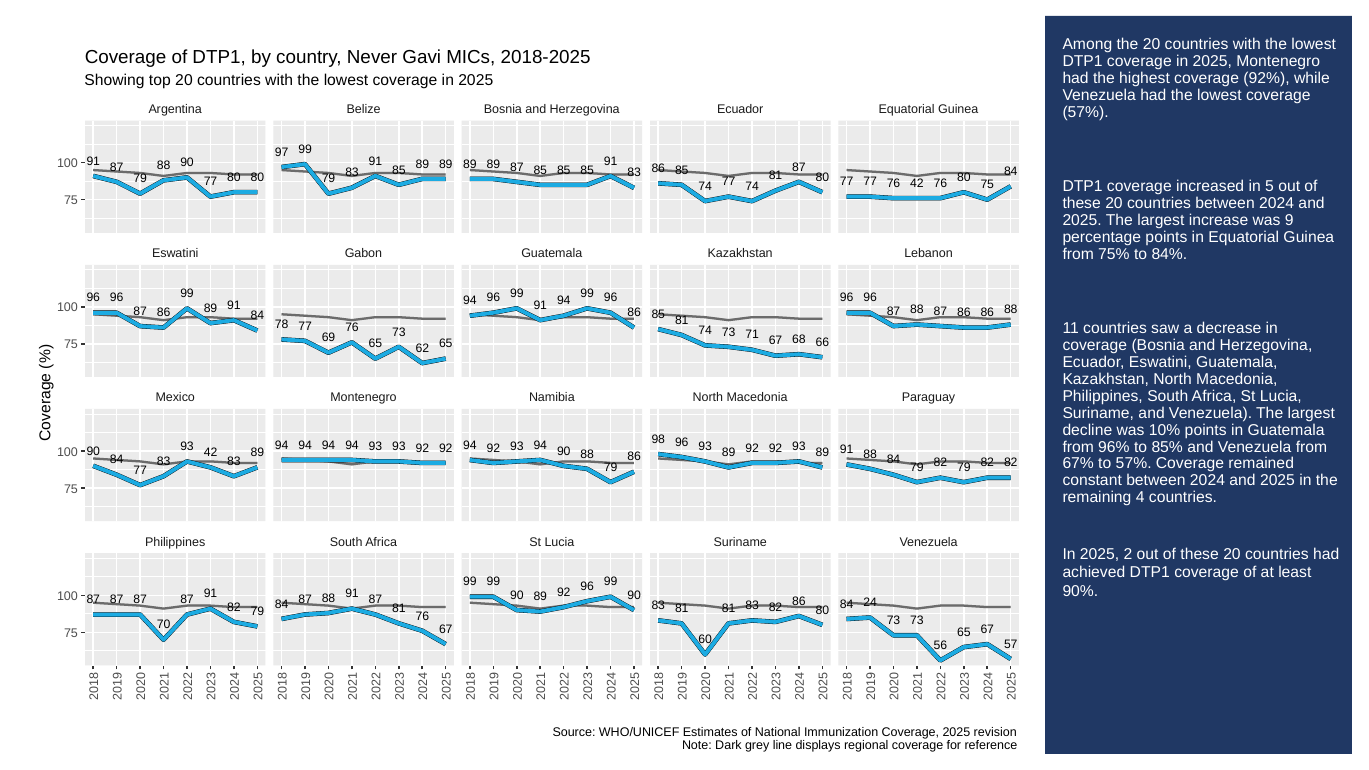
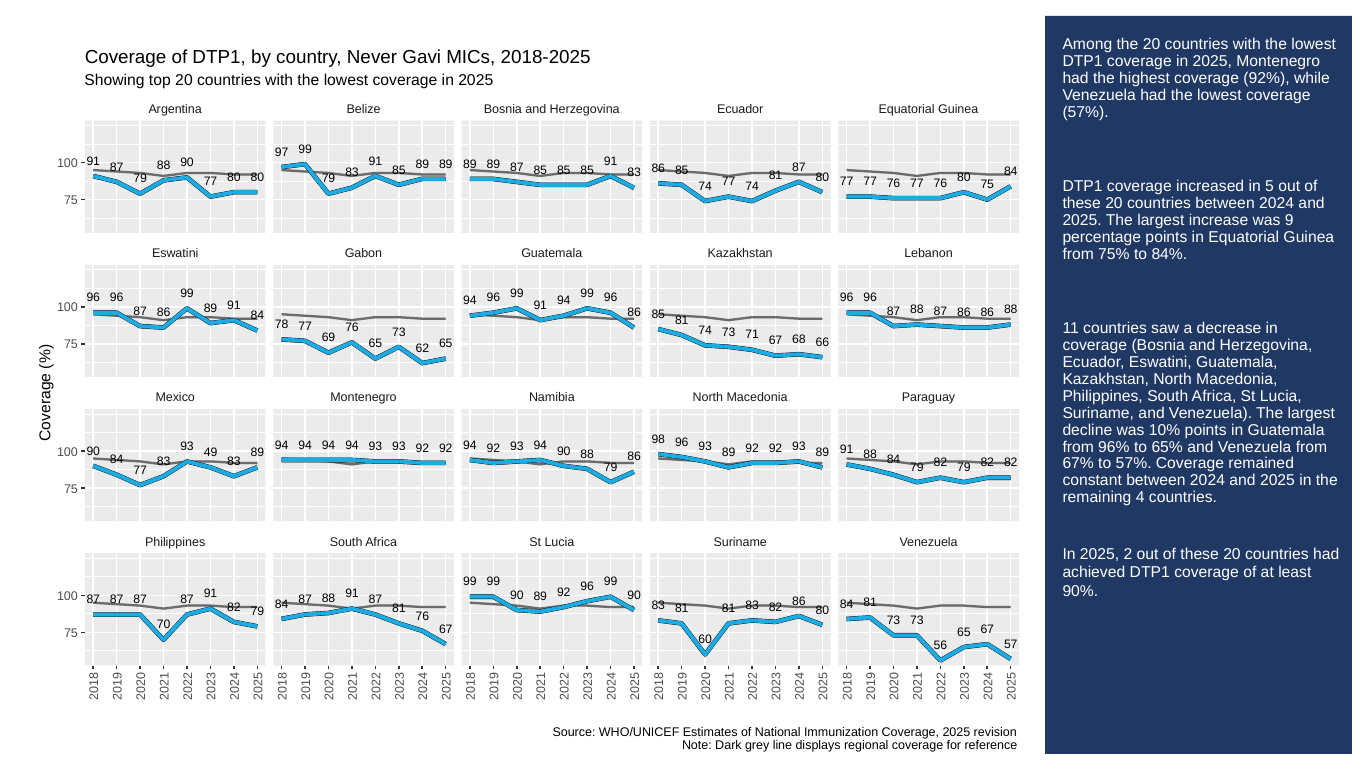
76 42: 42 -> 77 (917, 183)
85%: 85% -> 65% (1167, 447)
93 42: 42 -> 49 (211, 453)
84 24: 24 -> 81 (870, 603)
